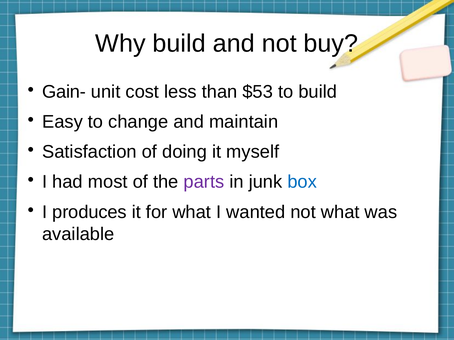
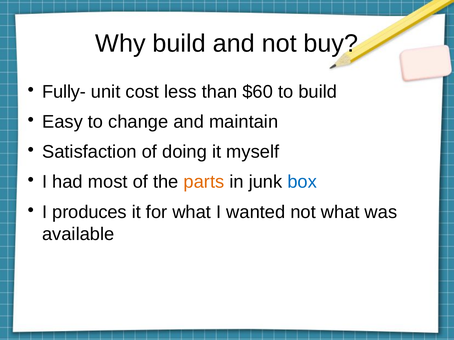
Gain-: Gain- -> Fully- (64, 92)
$53: $53 -> $60 (258, 92)
parts colour: purple -> orange (204, 182)
